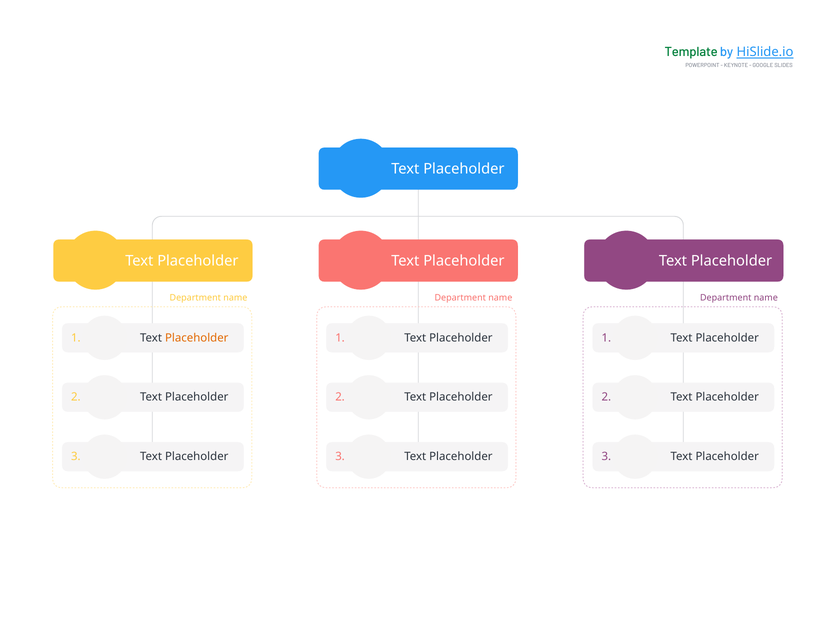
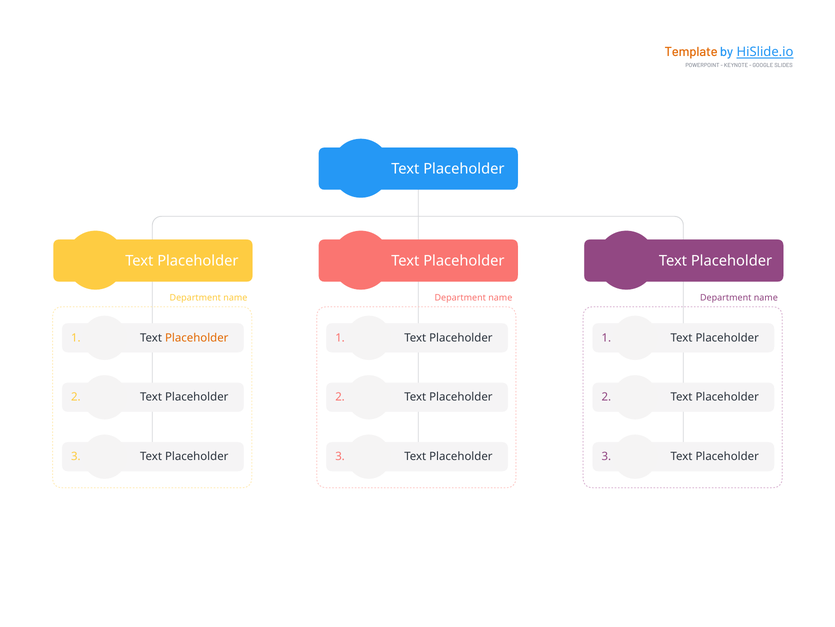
Template colour: green -> orange (691, 52)
